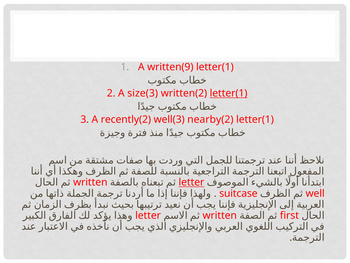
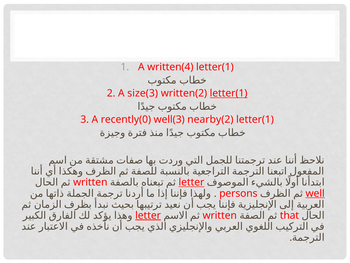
written(9: written(9 -> written(4 (170, 67)
recently(2: recently(2 -> recently(0 (126, 119)
suitcase: suitcase -> persons (238, 193)
well underline: none -> present (315, 193)
letter underline: none -> present (148, 215)
first: first -> that (289, 215)
